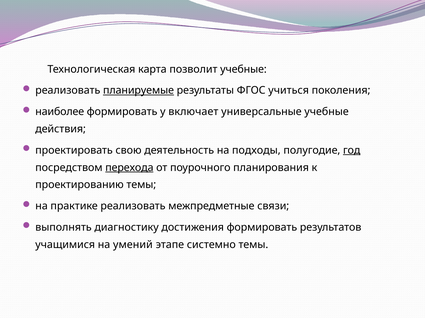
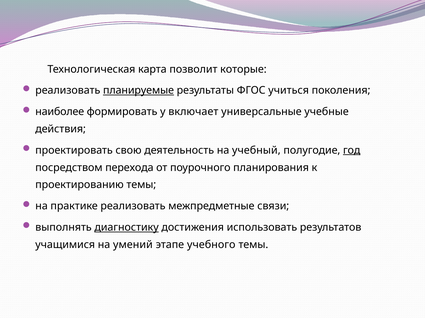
позволит учебные: учебные -> которые (243, 69)
подходы: подходы -> учебный (256, 151)
перехода underline: present -> none (129, 168)
диагностику underline: none -> present (127, 228)
достижения формировать: формировать -> использовать (262, 228)
системно: системно -> учебного (211, 245)
